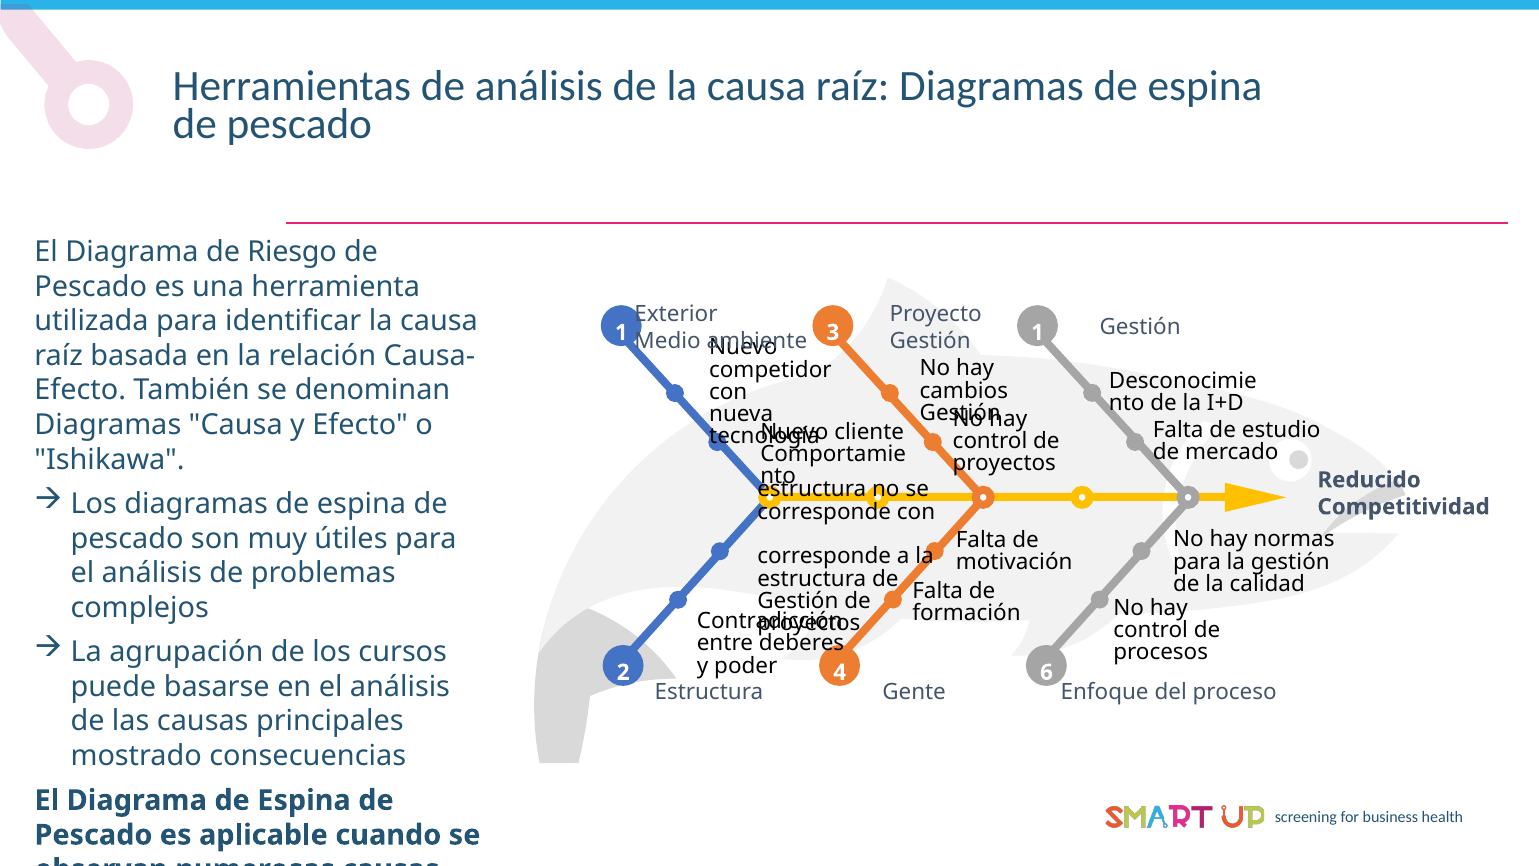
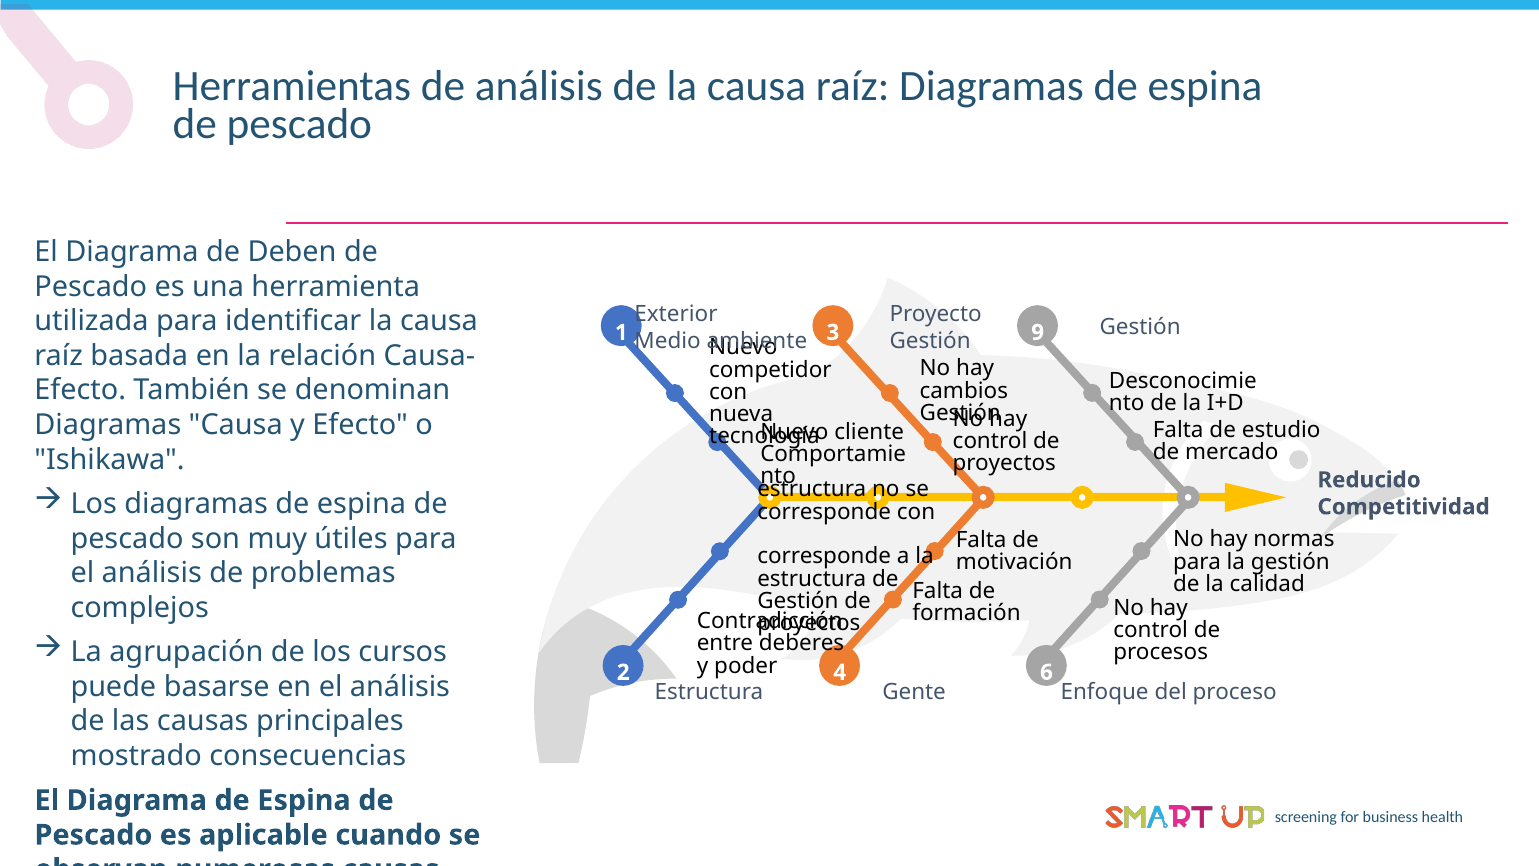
Riesgo: Riesgo -> Deben (292, 252)
3 1: 1 -> 9 (1038, 332)
